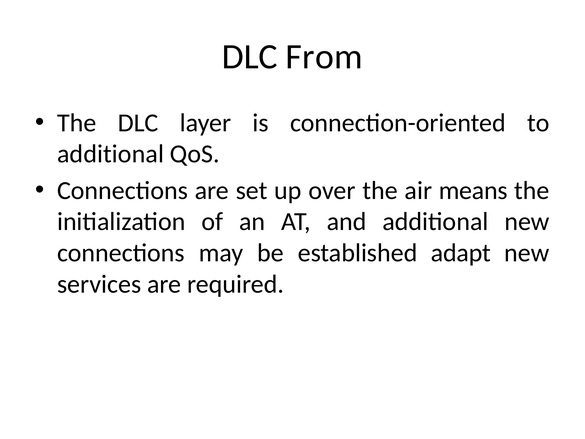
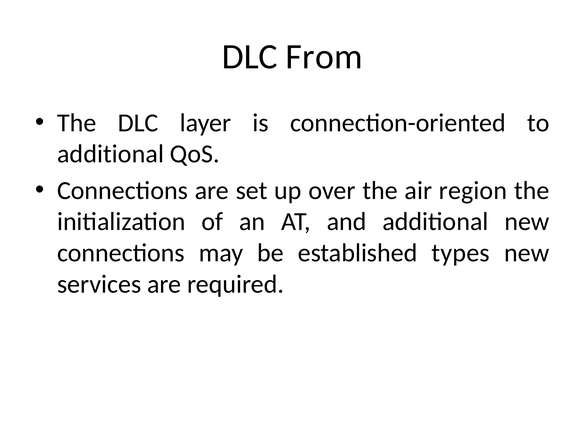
means: means -> region (473, 190)
adapt: adapt -> types (461, 253)
